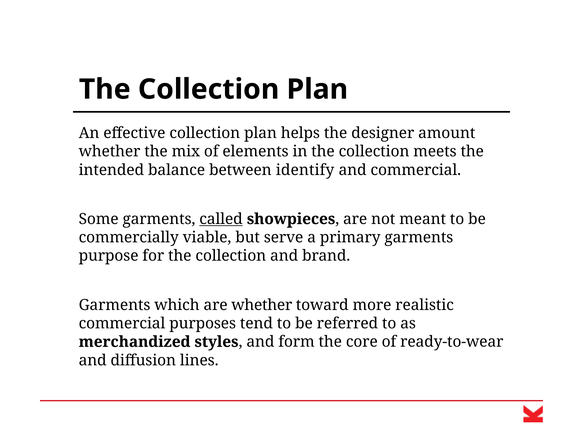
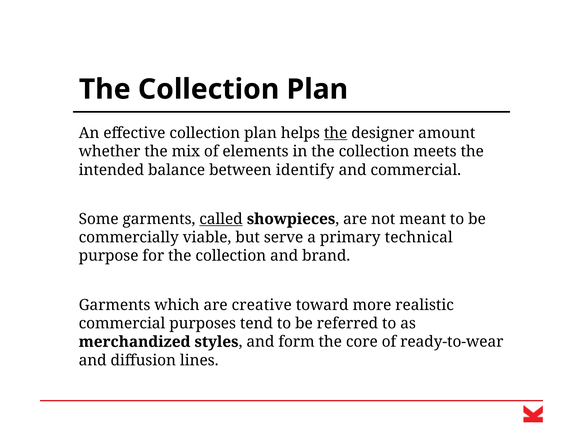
the underline: none -> present (336, 133)
primary garments: garments -> technical (419, 238)
are whether: whether -> creative (262, 305)
